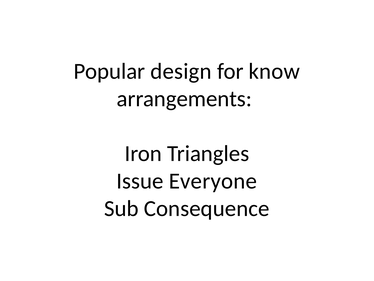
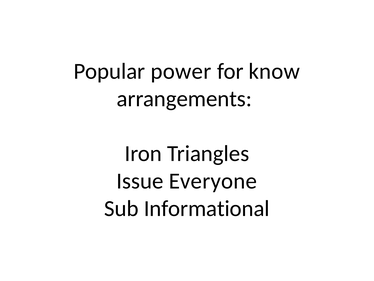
design: design -> power (181, 71)
Consequence: Consequence -> Informational (207, 208)
